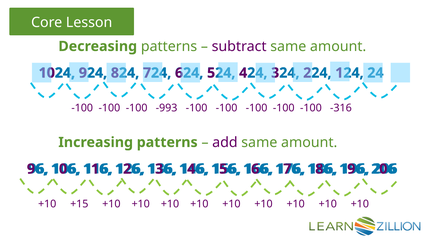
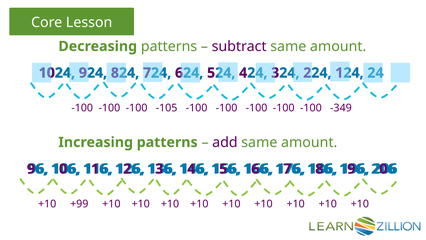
-993: -993 -> -105 (167, 108)
-316: -316 -> -349 (341, 108)
+15: +15 -> +99 (79, 204)
